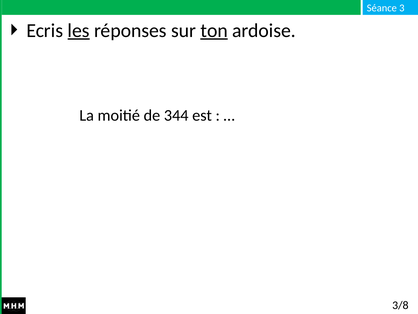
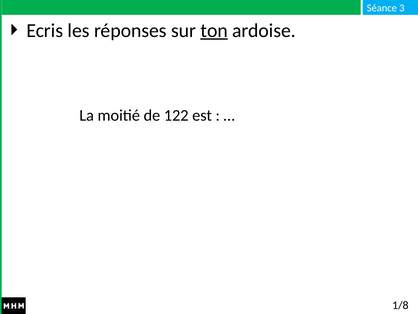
les underline: present -> none (79, 30)
344: 344 -> 122 (176, 115)
3/8: 3/8 -> 1/8 (400, 305)
